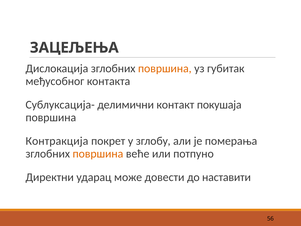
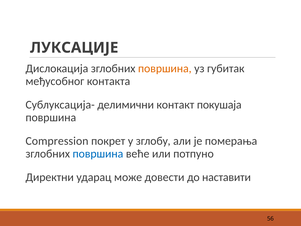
ЗАЦЕЉЕЊА: ЗАЦЕЉЕЊА -> ЛУКСАЦИЈЕ (74, 48)
Контракција: Контракција -> Compression (57, 141)
површина colour: orange -> blue (98, 153)
